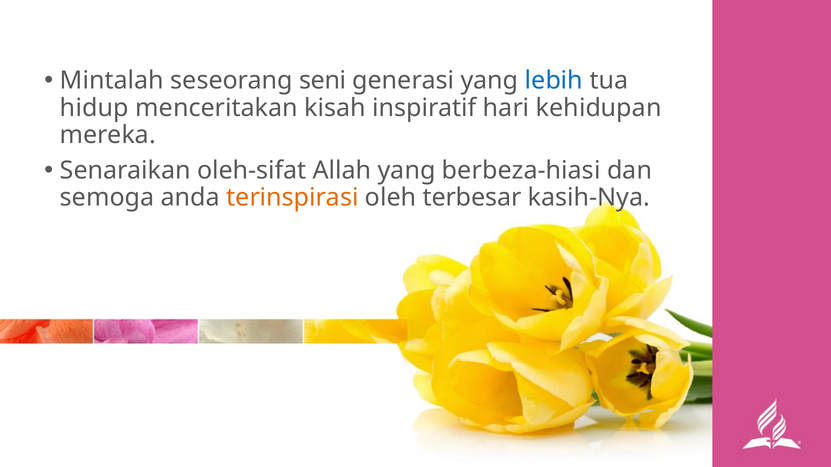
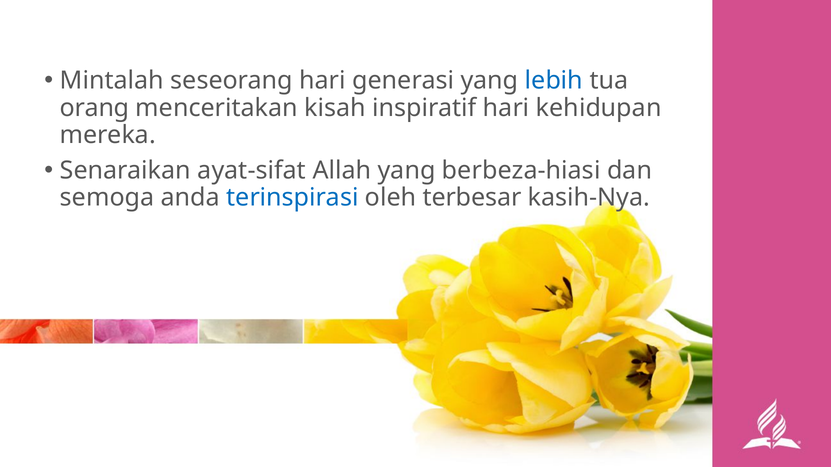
seseorang seni: seni -> hari (323, 81)
hidup: hidup -> orang (95, 108)
oleh-sifat: oleh-sifat -> ayat-sifat (252, 171)
terinspirasi colour: orange -> blue (292, 198)
